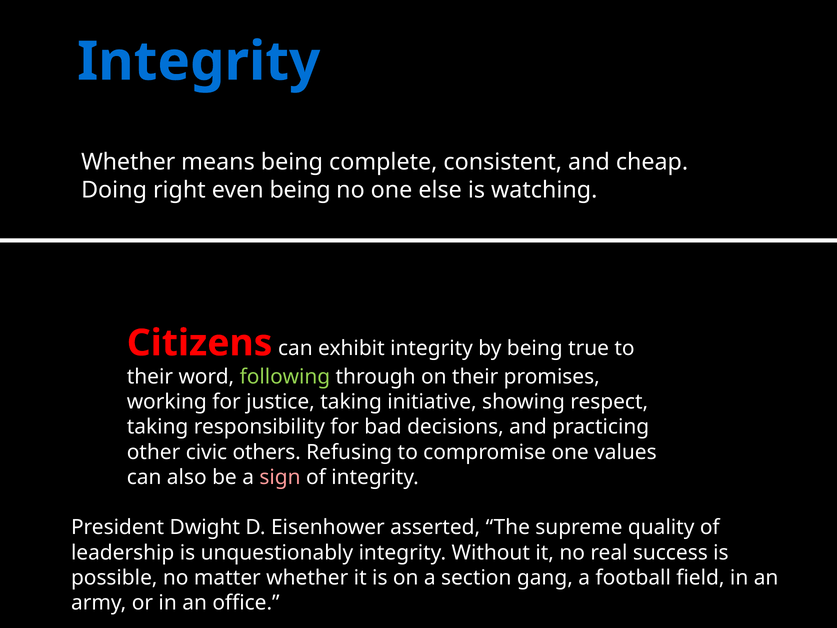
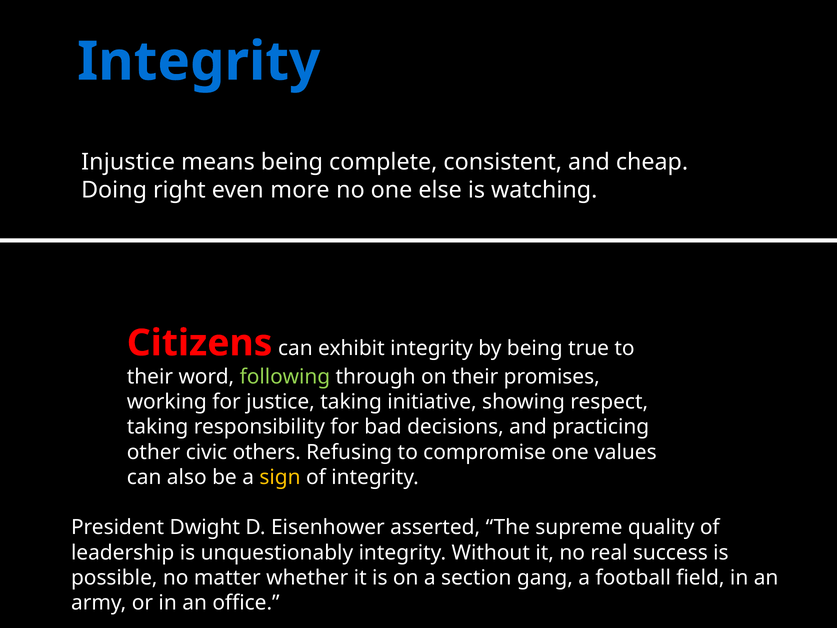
Whether: Whether -> Injustice (128, 162)
even being: being -> more (300, 190)
sign colour: pink -> yellow (280, 477)
